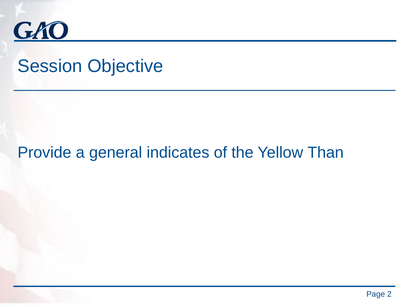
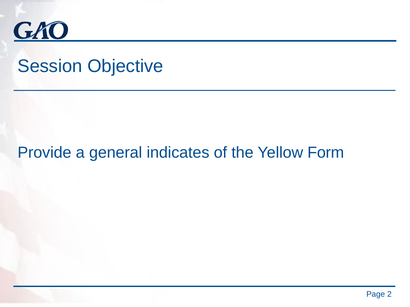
Than: Than -> Form (326, 153)
